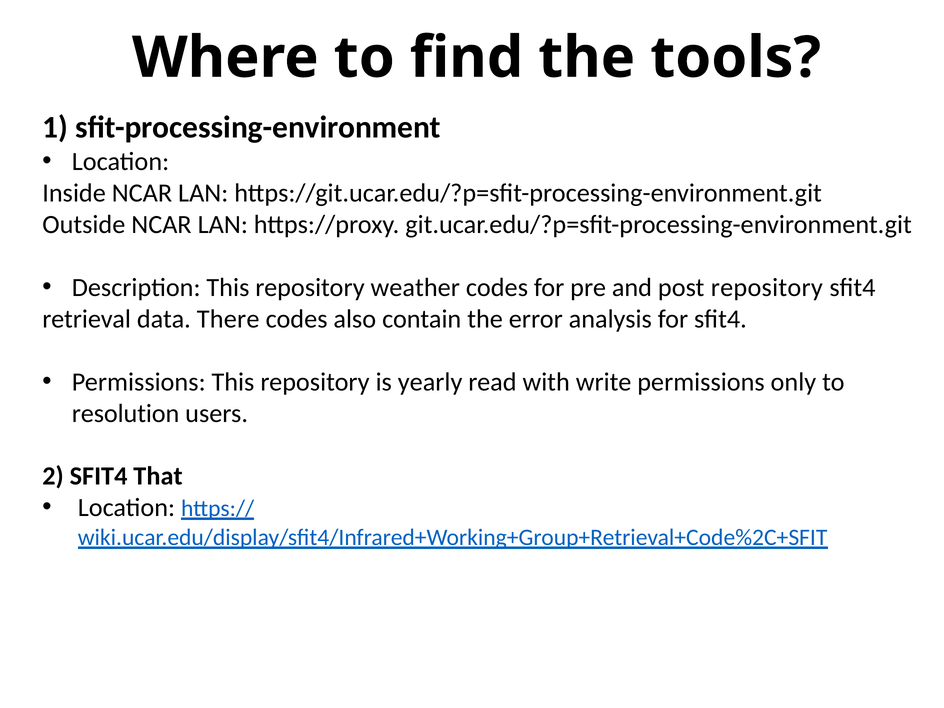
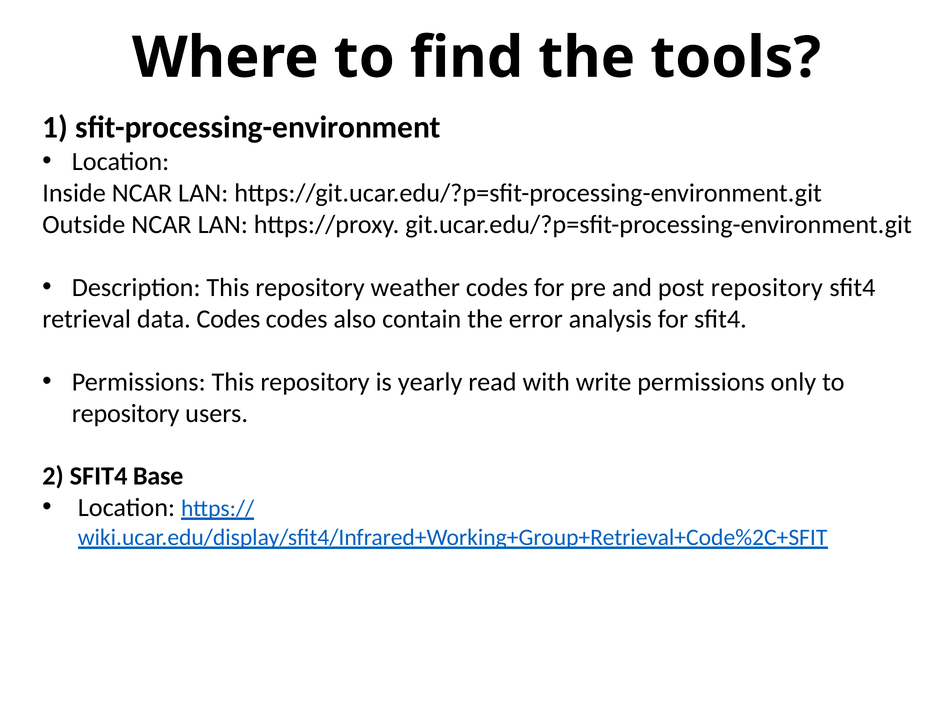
data There: There -> Codes (228, 319)
resolution: resolution -> repository (126, 413)
That: That -> Base (158, 476)
